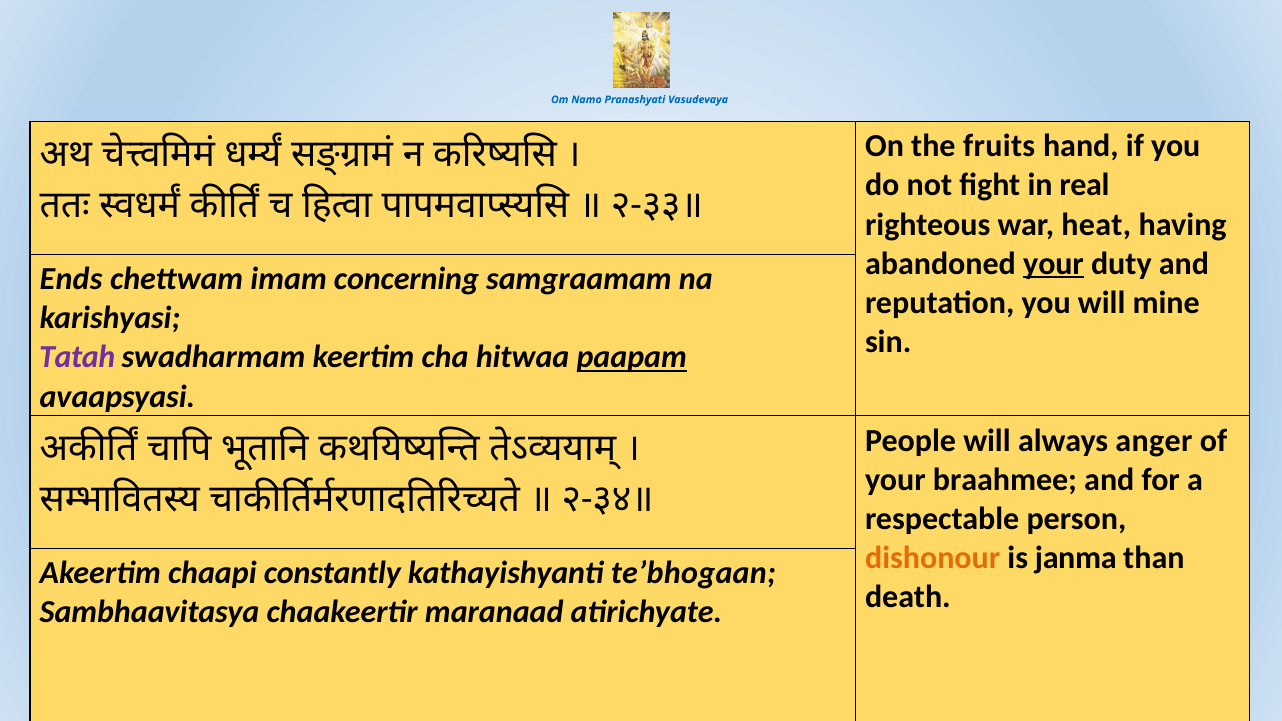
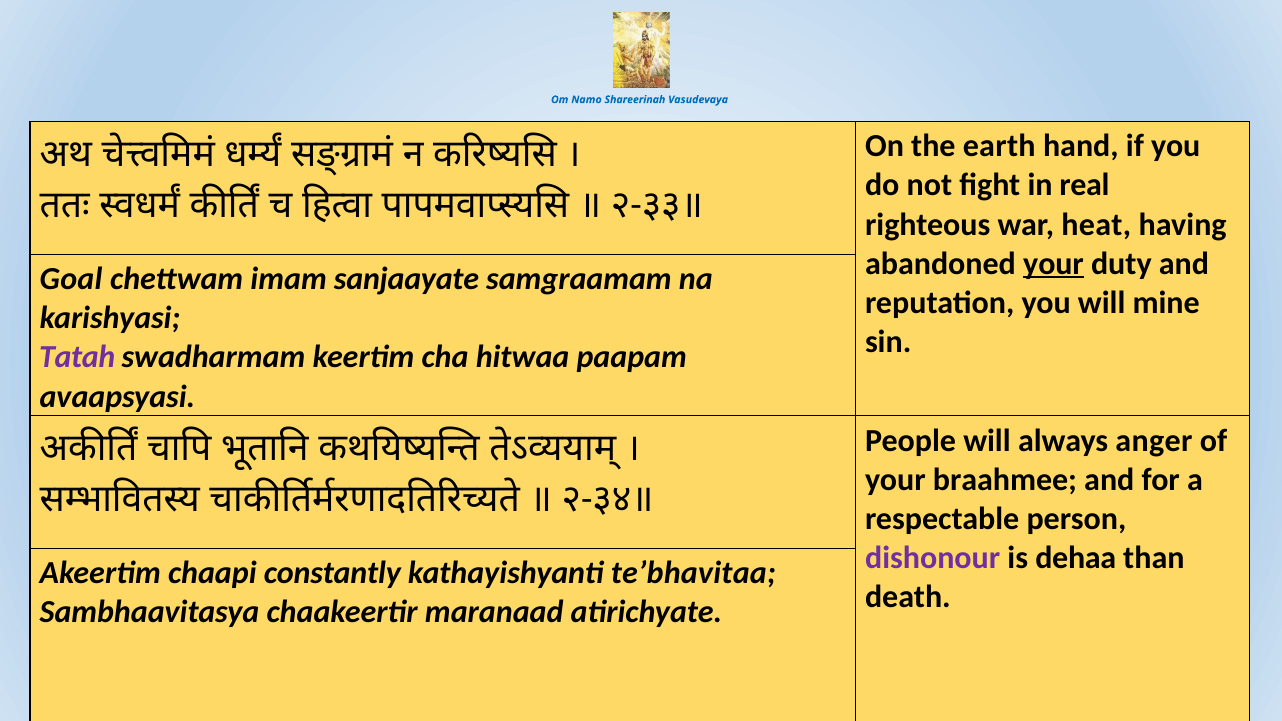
Pranashyati: Pranashyati -> Shareerinah (635, 100)
fruits: fruits -> earth (999, 146)
Ends: Ends -> Goal (71, 279)
concerning: concerning -> sanjaayate (407, 279)
paapam underline: present -> none (632, 357)
dishonour colour: orange -> purple (933, 558)
janma: janma -> dehaa (1076, 558)
te’bhogaan: te’bhogaan -> te’bhavitaa (693, 573)
